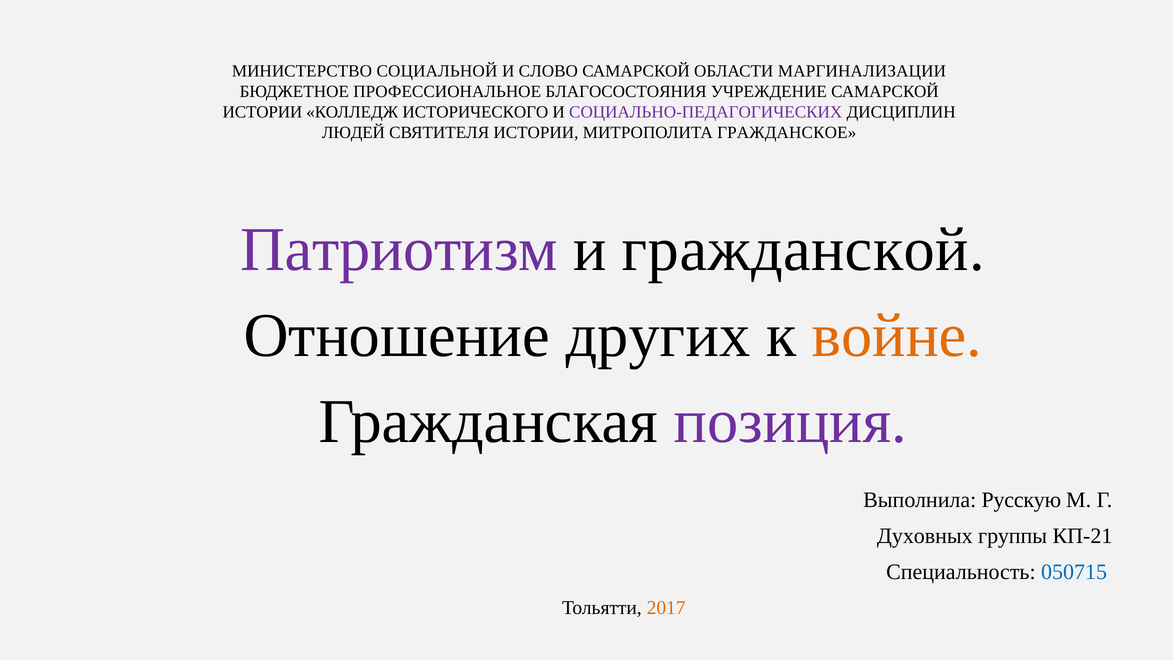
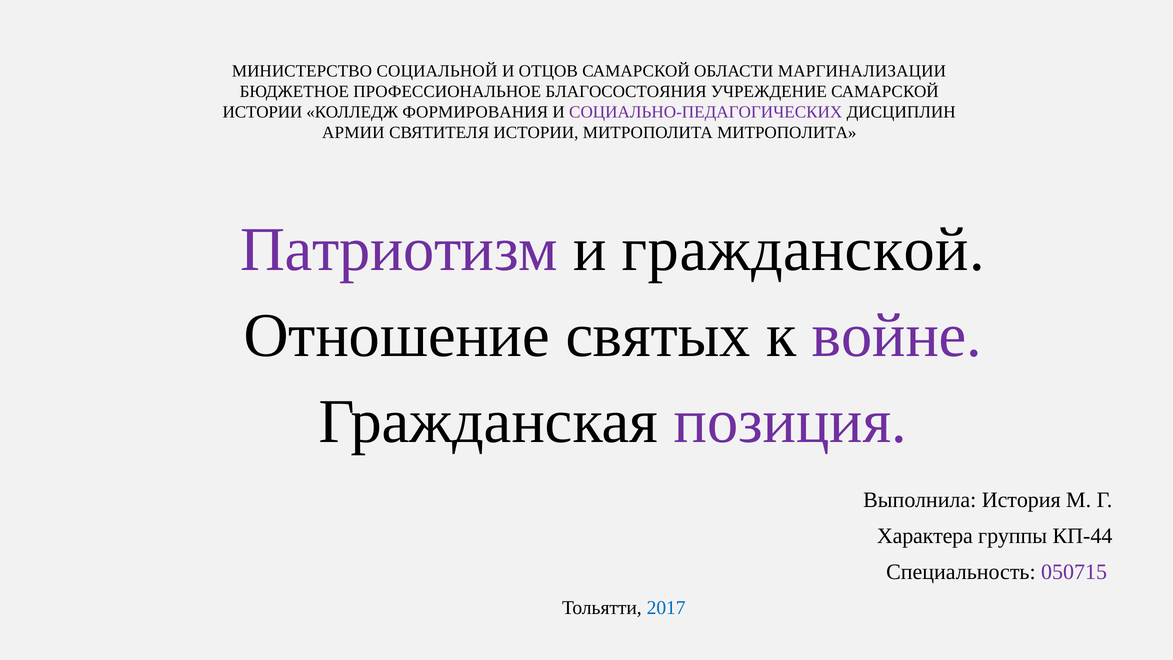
СЛОВО: СЛОВО -> ОТЦОВ (548, 71)
ИСТОРИЧЕСКОГО: ИСТОРИЧЕСКОГО -> ФОРМИРОВАНИЯ (475, 112)
ЛЮДЕЙ: ЛЮДЕЙ -> АРМИИ (353, 133)
МИТРОПОЛИТА ГРАЖДАНСКОЕ: ГРАЖДАНСКОЕ -> МИТРОПОЛИТА (787, 133)
других: других -> святых (658, 335)
войне colour: orange -> purple (897, 335)
Русскую: Русскую -> История (1021, 500)
Духовных: Духовных -> Характера (925, 536)
КП-21: КП-21 -> КП-44 (1082, 536)
050715 colour: blue -> purple (1074, 572)
2017 colour: orange -> blue (666, 608)
